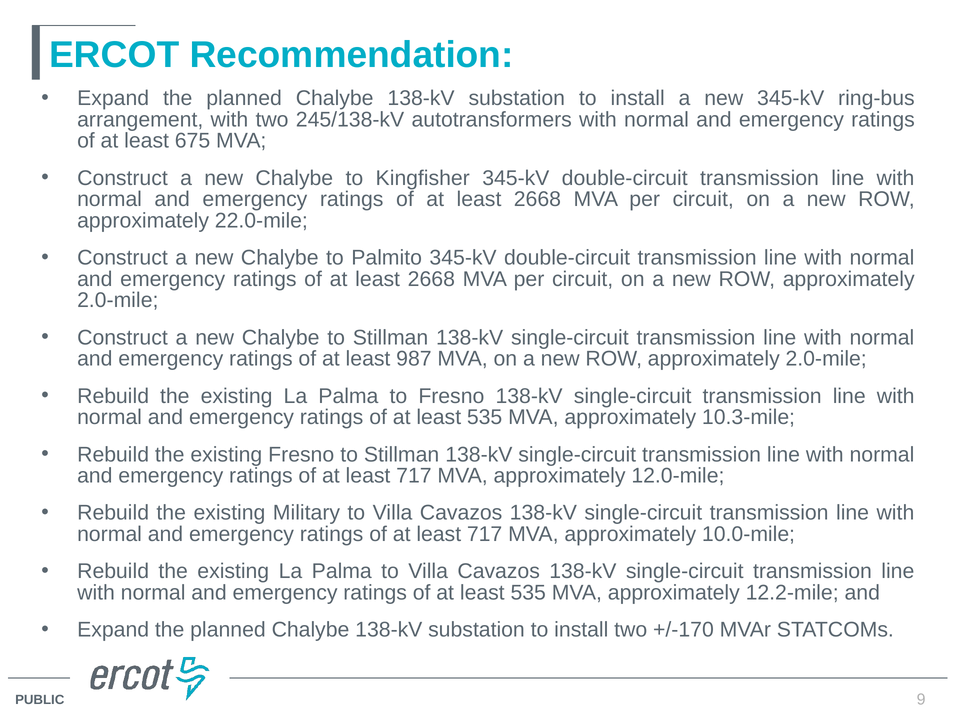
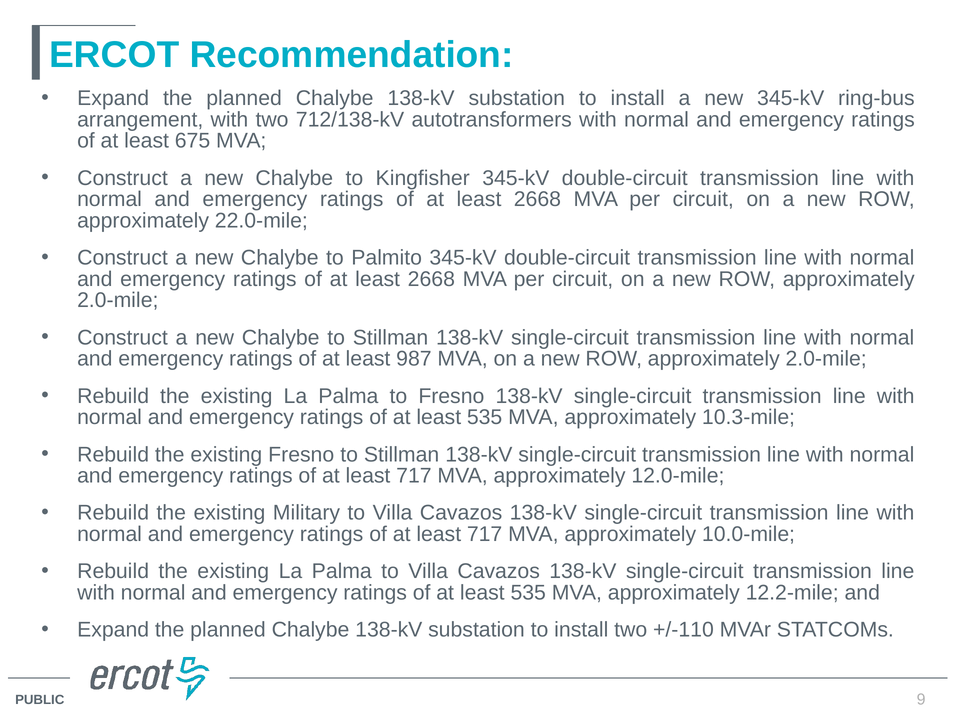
245/138-kV: 245/138-kV -> 712/138-kV (350, 120)
+/-170: +/-170 -> +/-110 (683, 630)
